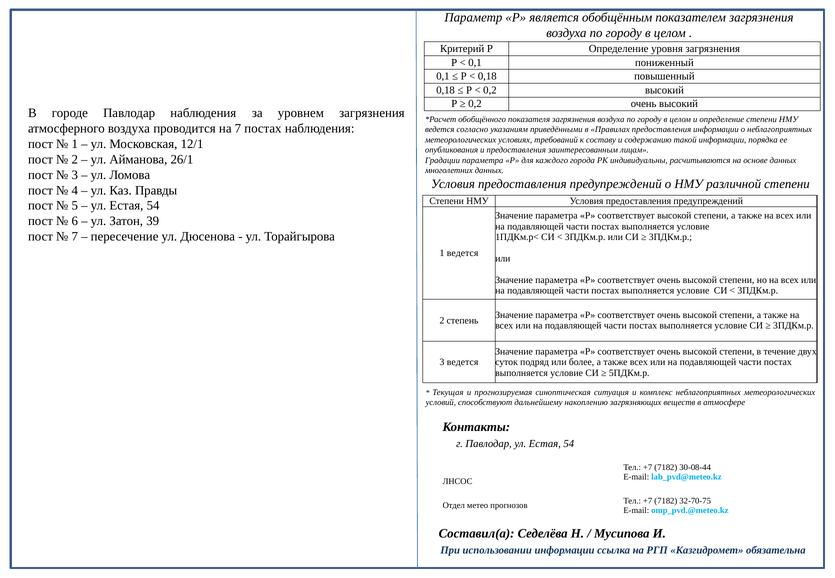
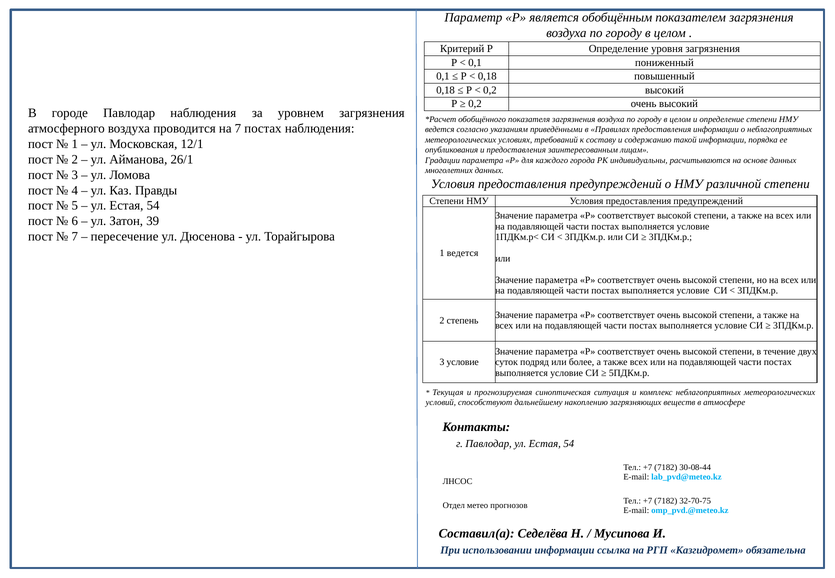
3 ведется: ведется -> условие (463, 362)
